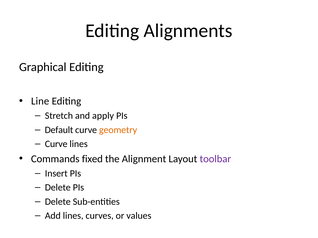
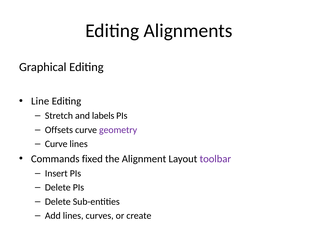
apply: apply -> labels (103, 116)
Default: Default -> Offsets (59, 130)
geometry colour: orange -> purple (118, 130)
values: values -> create (139, 216)
